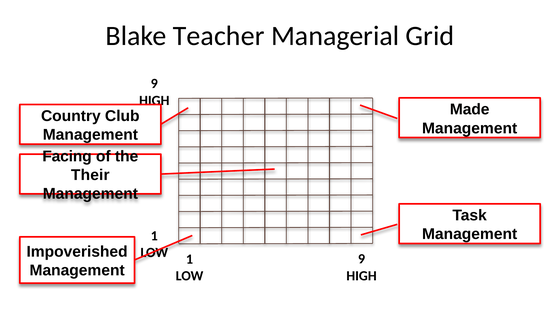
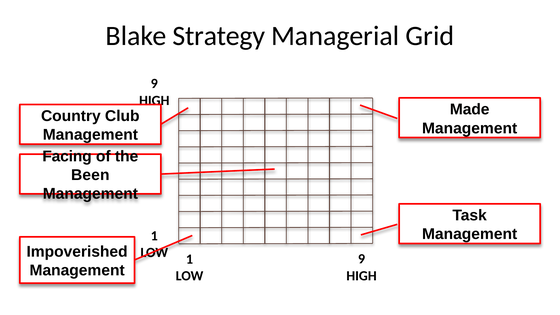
Teacher: Teacher -> Strategy (219, 36)
Their: Their -> Been (90, 175)
